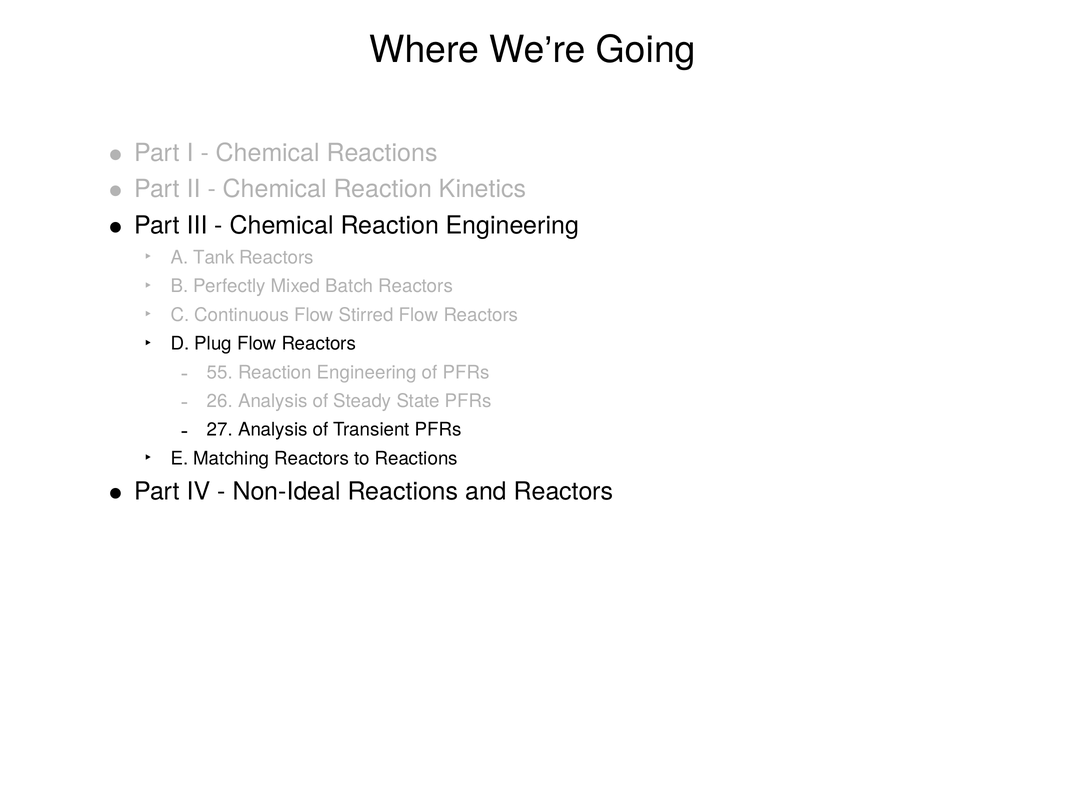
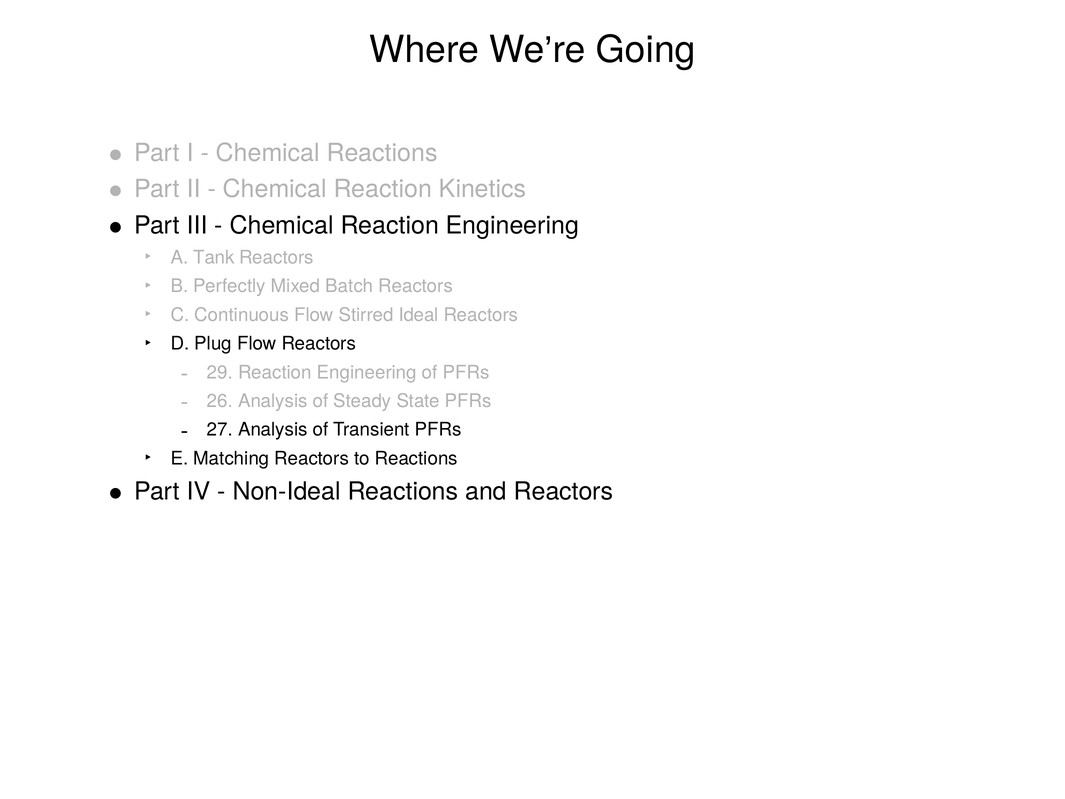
Stirred Flow: Flow -> Ideal (419, 315)
55: 55 -> 29 (220, 372)
